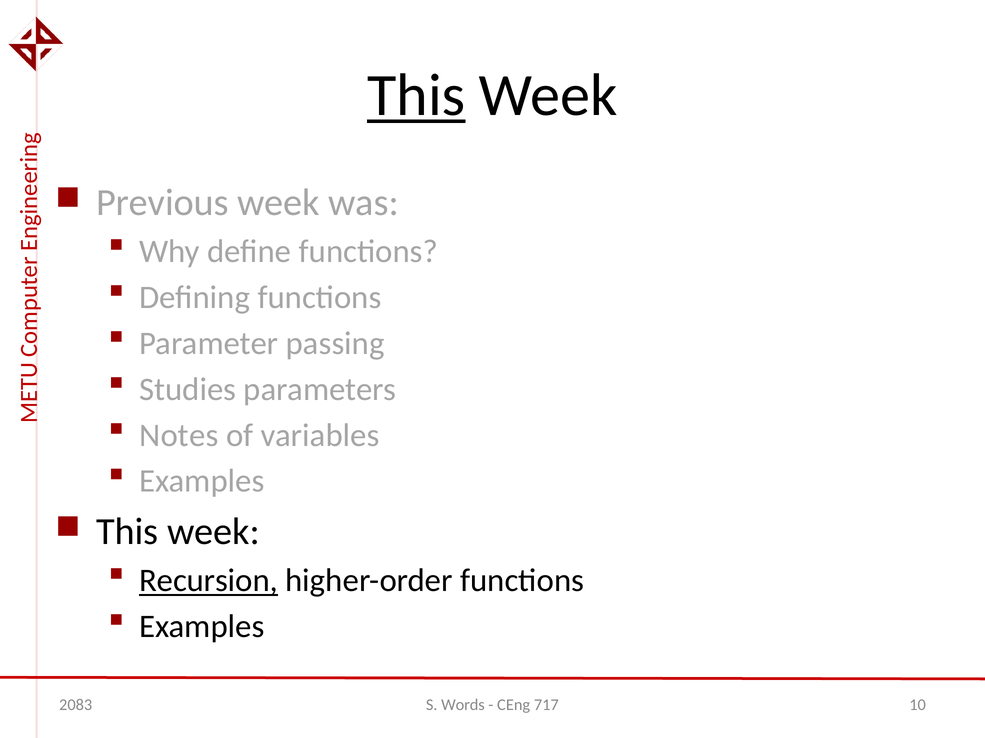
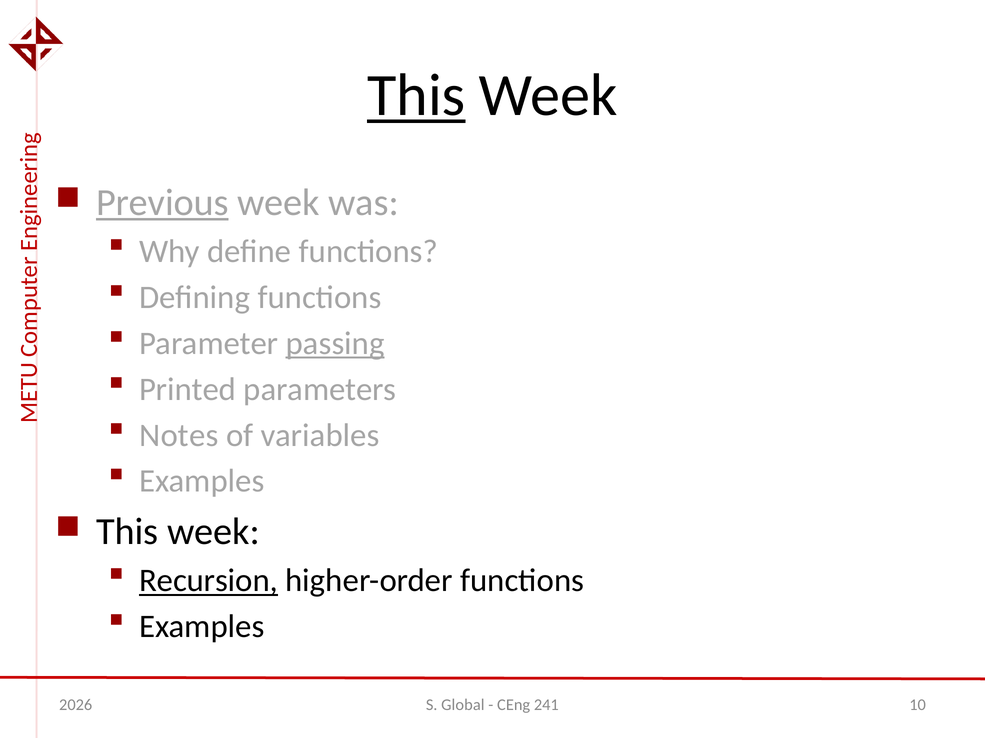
Previous underline: none -> present (162, 203)
passing underline: none -> present (335, 344)
Studies: Studies -> Printed (188, 390)
2083: 2083 -> 2026 (76, 705)
Words: Words -> Global (463, 705)
717: 717 -> 241 (546, 705)
